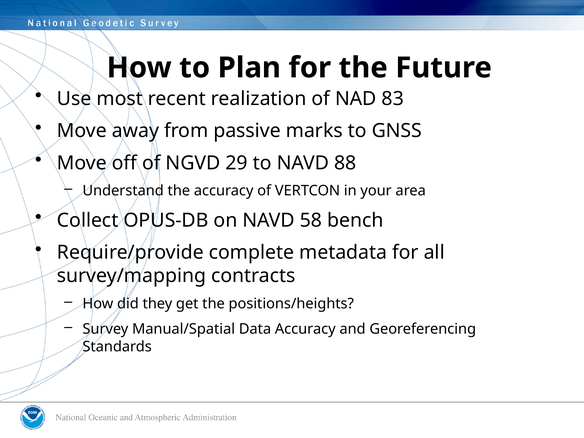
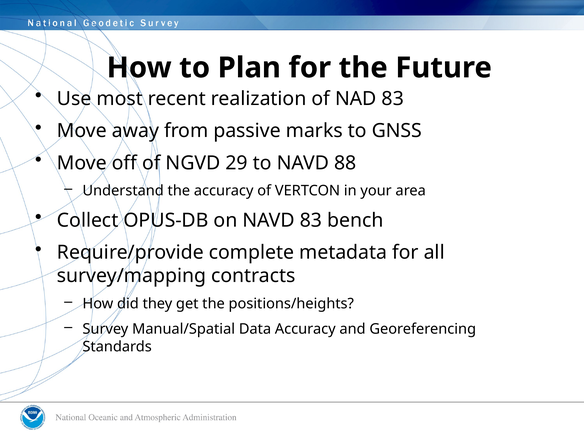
NAVD 58: 58 -> 83 (311, 220)
